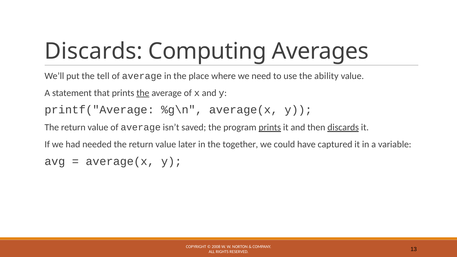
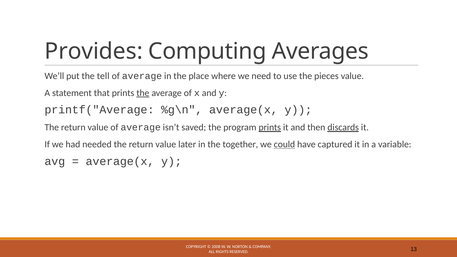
Discards: Discards -> Provides (94, 51)
ability: ability -> pieces (326, 76)
could underline: none -> present (284, 144)
